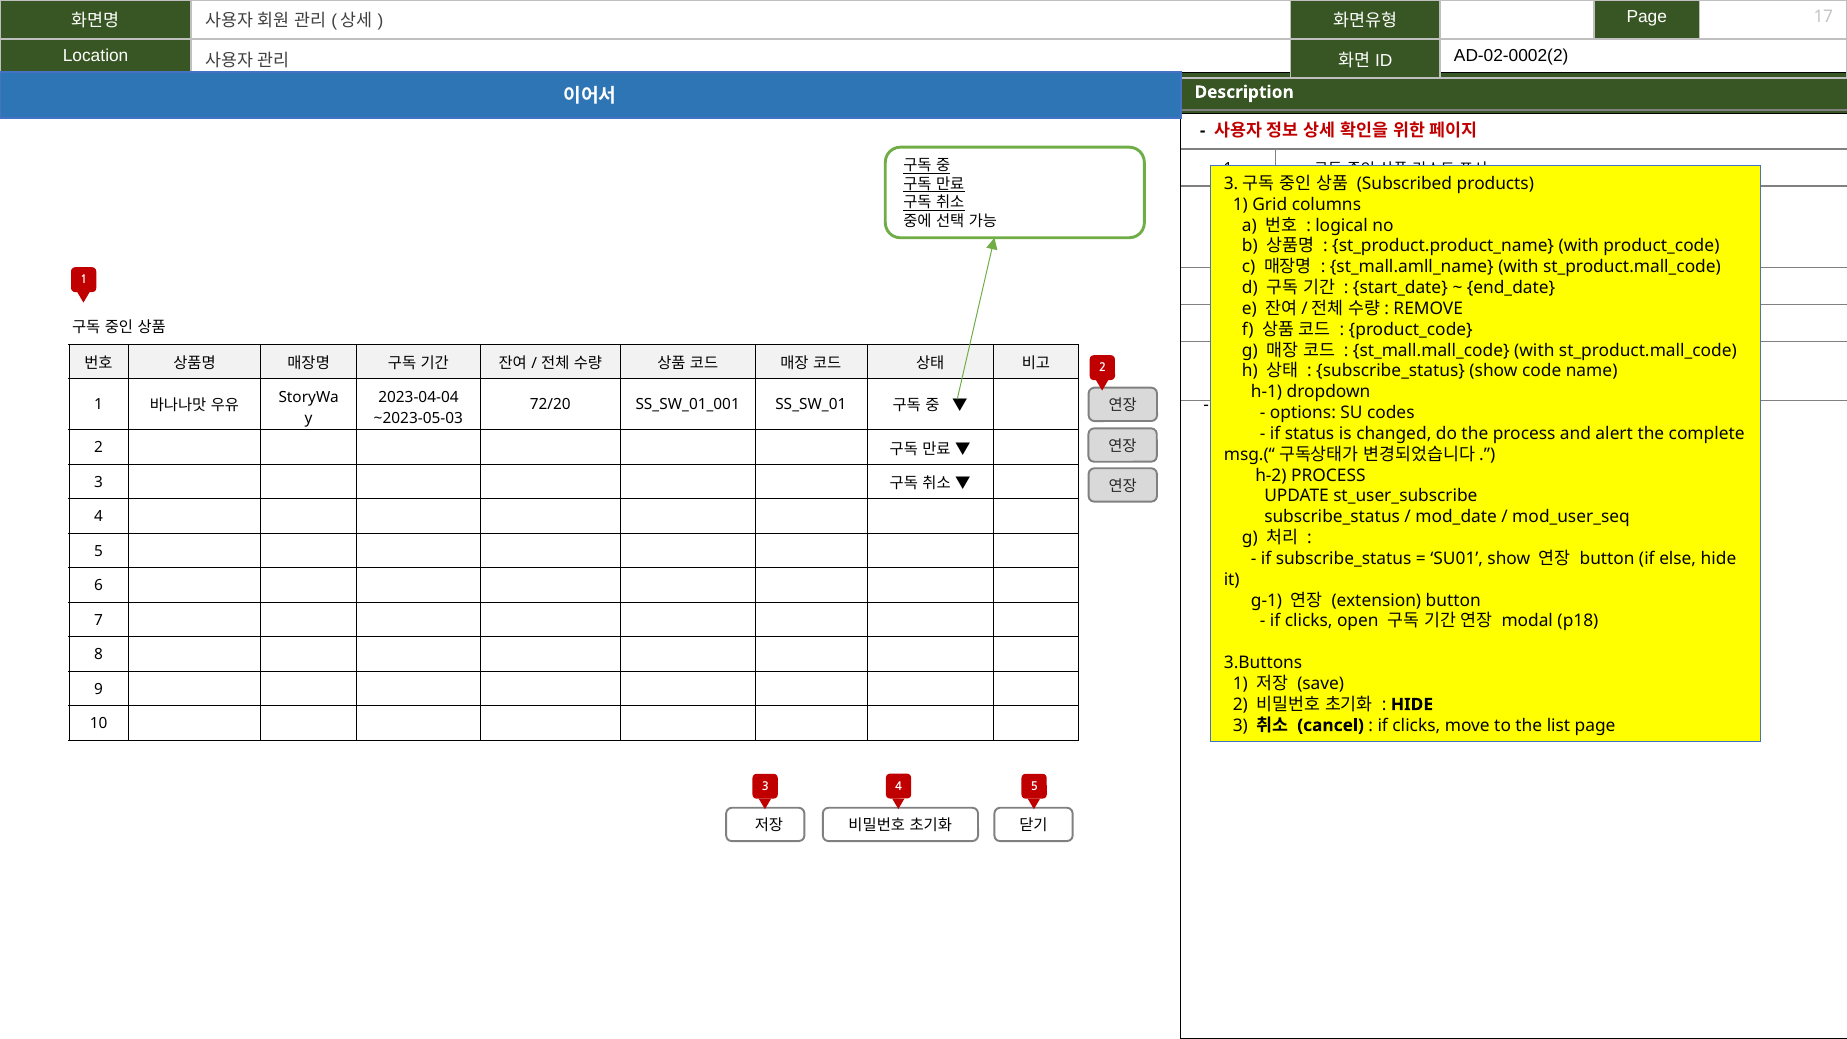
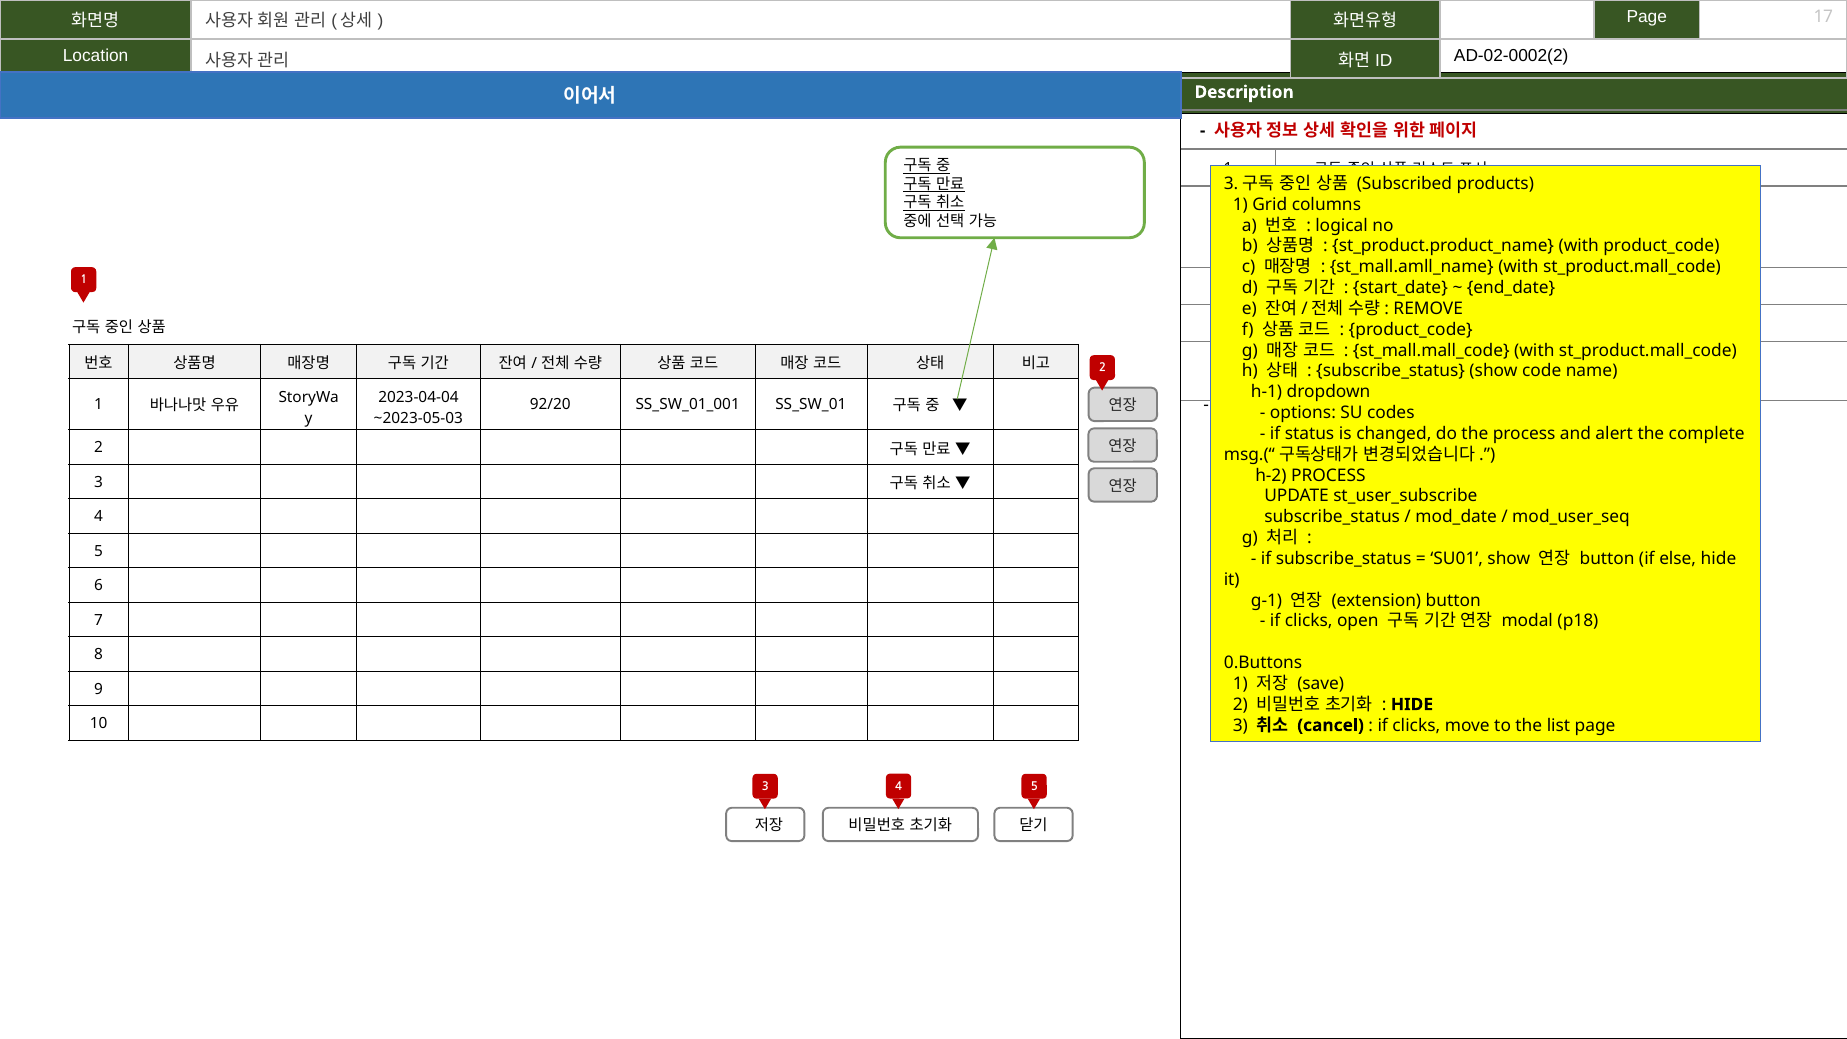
72/20: 72/20 -> 92/20 (550, 405)
3.Buttons: 3.Buttons -> 0.Buttons (1263, 663)
